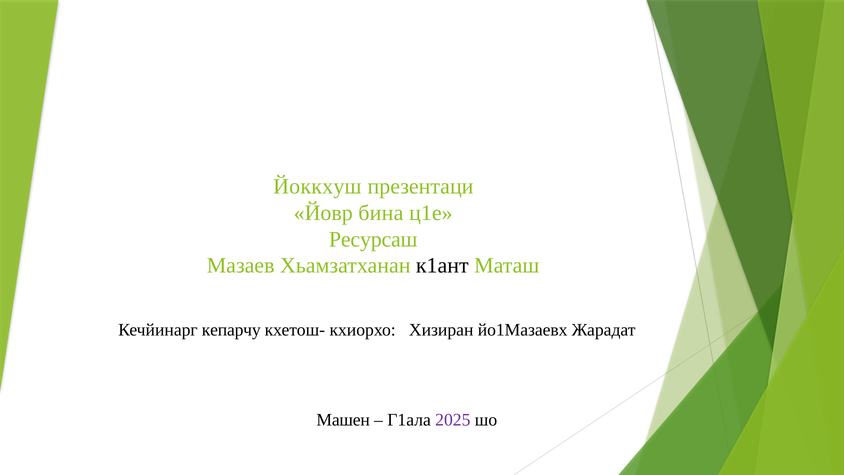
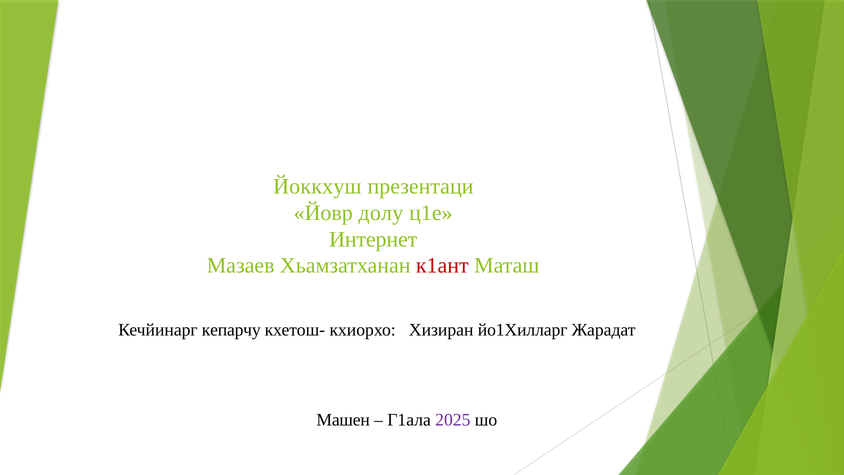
бина: бина -> долу (381, 213)
Ресурсаш: Ресурсаш -> Интернет (373, 239)
к1ант colour: black -> red (442, 266)
йо1Мазаевх: йо1Мазаевх -> йо1Хилларг (523, 330)
